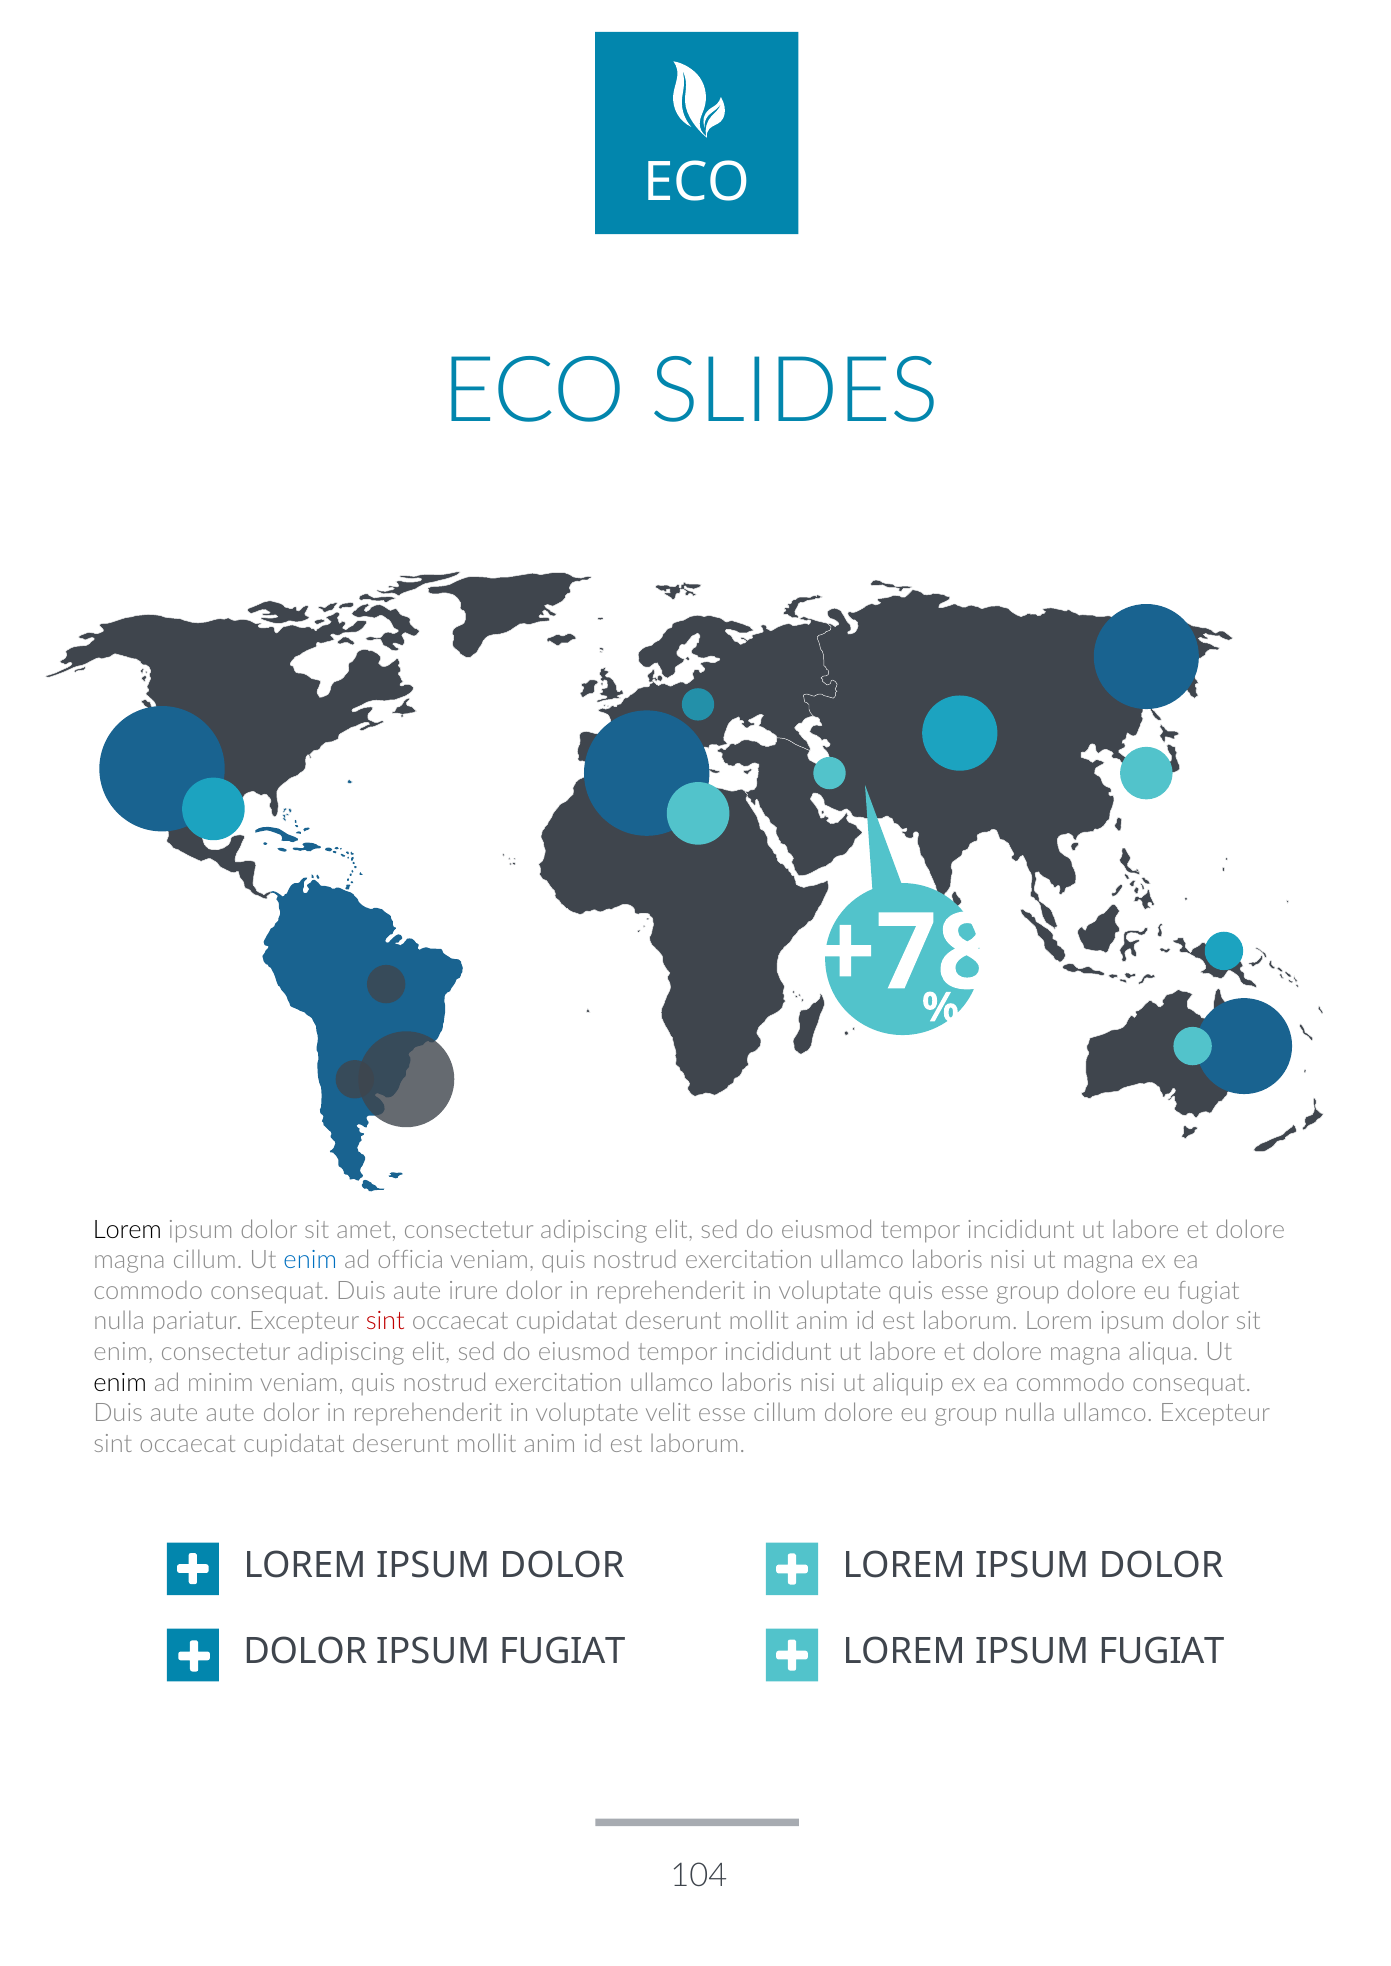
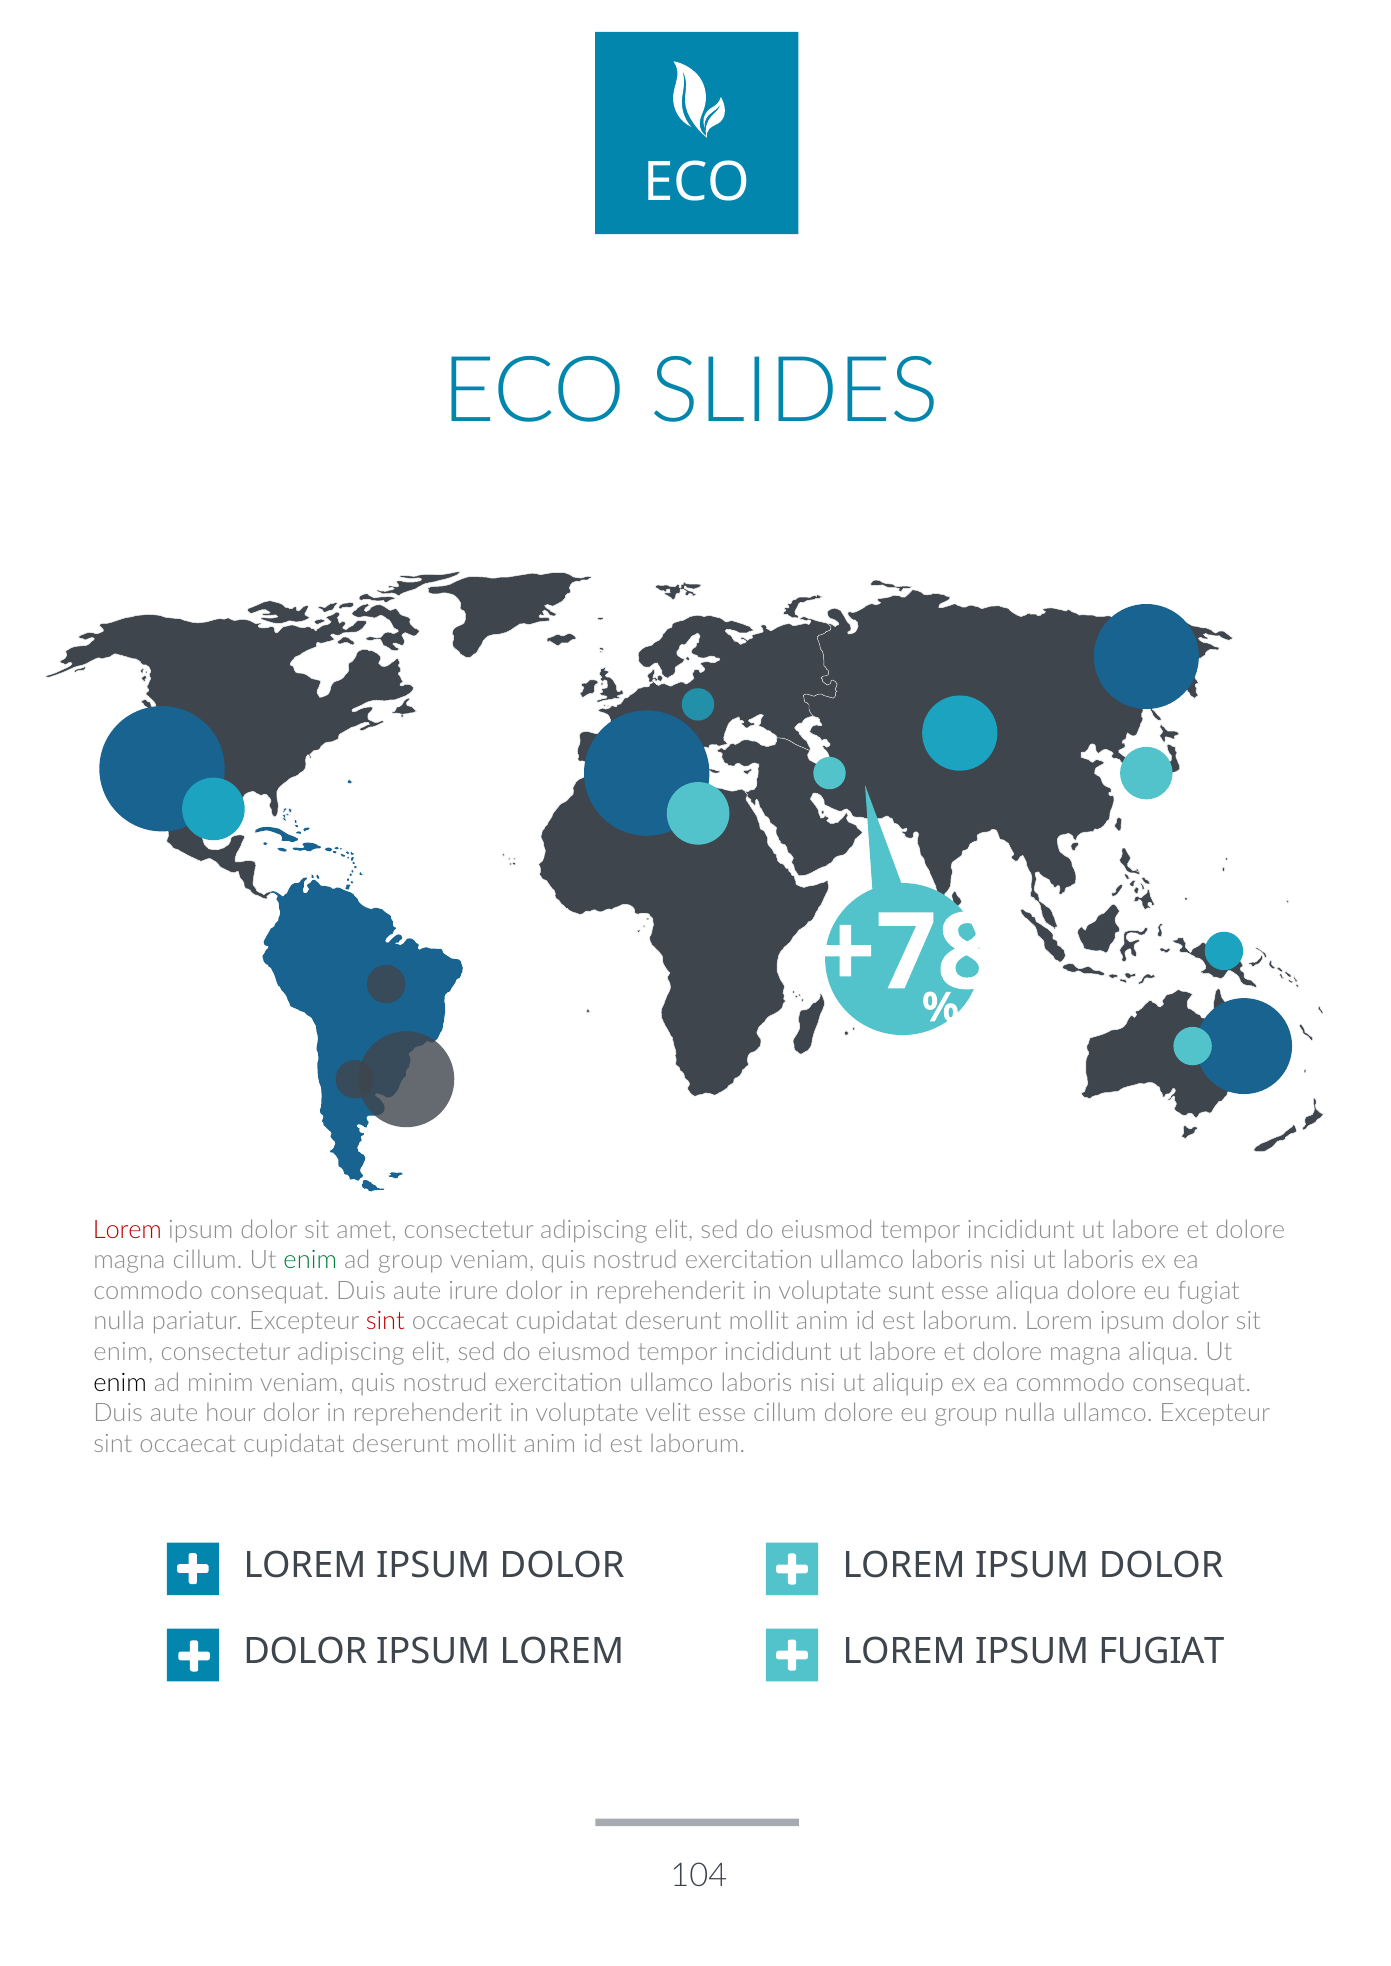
Lorem colour: black -> red (127, 1230)
enim colour: blue -> green (310, 1261)
ad officia: officia -> group (410, 1261)
ut magna: magna -> laboris (1098, 1261)
voluptate quis: quis -> sunt (911, 1291)
esse group: group -> aliqua (1028, 1291)
aute aute: aute -> hour (231, 1414)
FUGIAT: FUGIAT -> LOREM (562, 1652)
